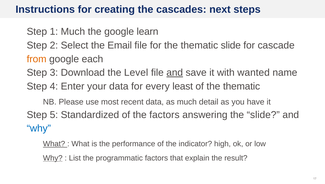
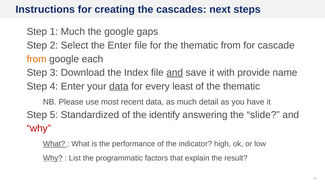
learn: learn -> gaps (147, 32)
the Email: Email -> Enter (120, 45)
thematic slide: slide -> from (231, 45)
Level: Level -> Index (136, 73)
wanted: wanted -> provide (254, 73)
data underline: none -> present (119, 86)
the factors: factors -> identify (165, 115)
why colour: blue -> red (39, 129)
